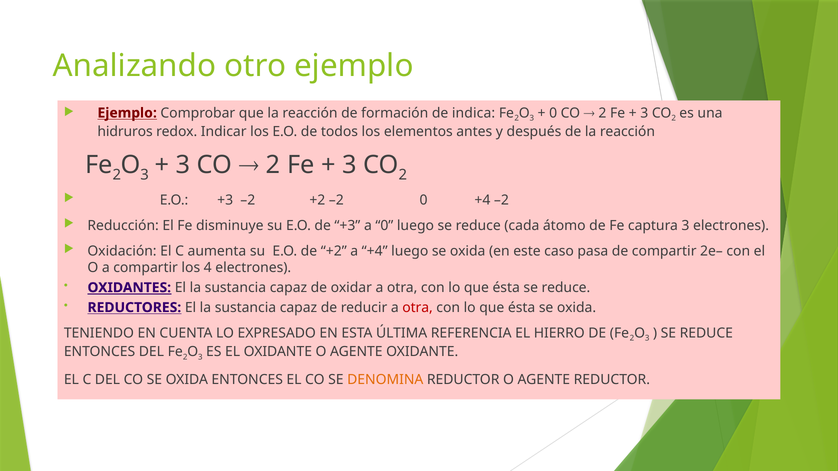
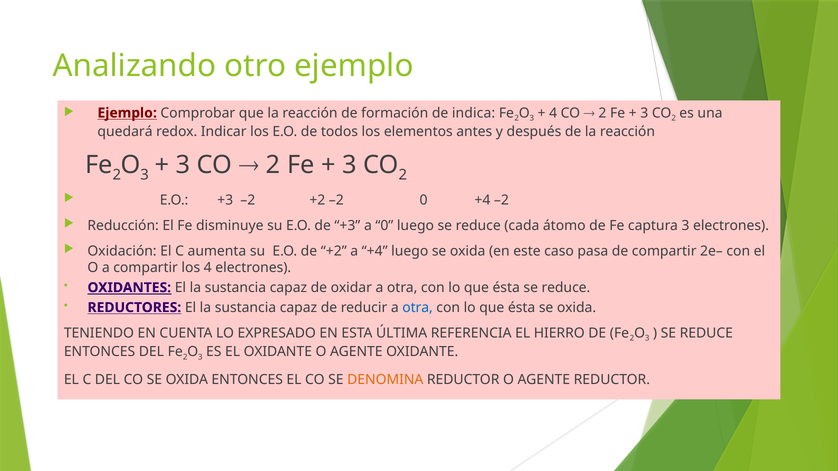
0: 0 -> 4 (553, 113)
hidruros: hidruros -> quedará (125, 132)
otra colour: red -> blue (418, 308)
